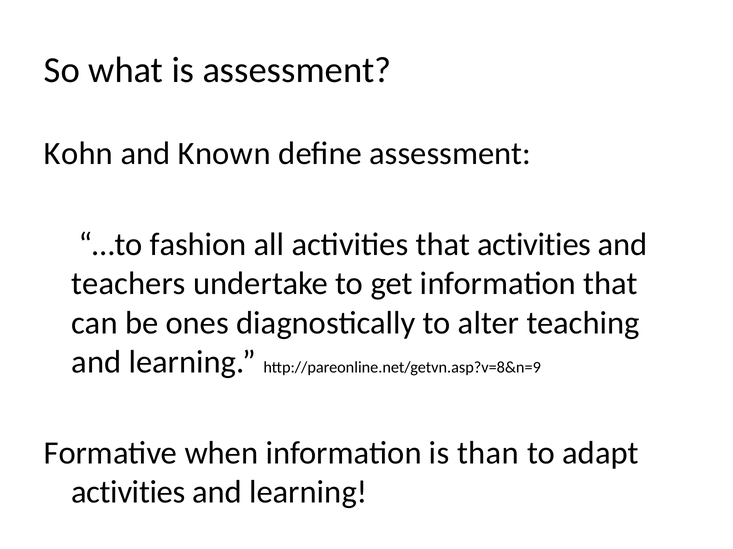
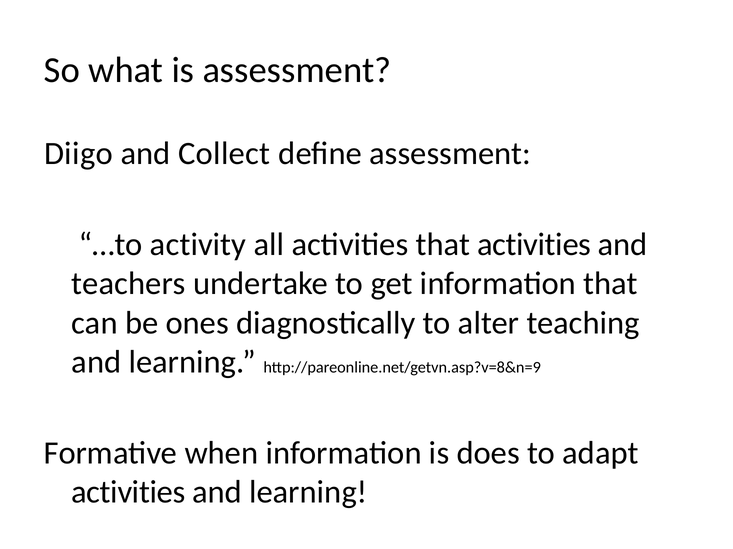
Kohn: Kohn -> Diigo (78, 154)
Known: Known -> Collect (224, 154)
fashion: fashion -> activity (198, 245)
than: than -> does (488, 454)
